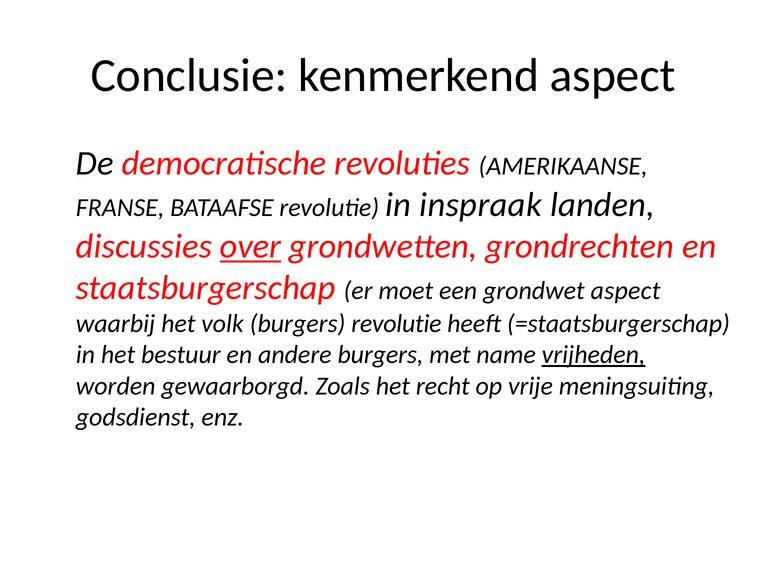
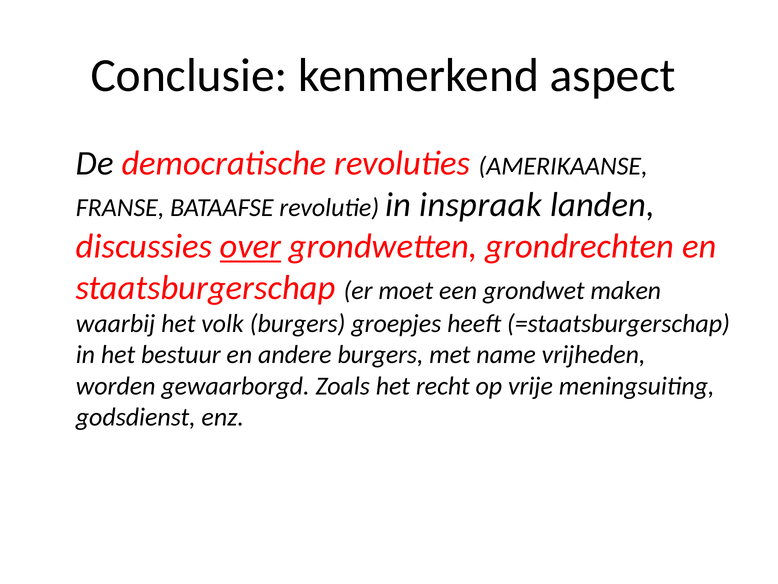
grondwet aspect: aspect -> maken (626, 291)
burgers revolutie: revolutie -> groepjes (396, 323)
vrijheden underline: present -> none (594, 355)
